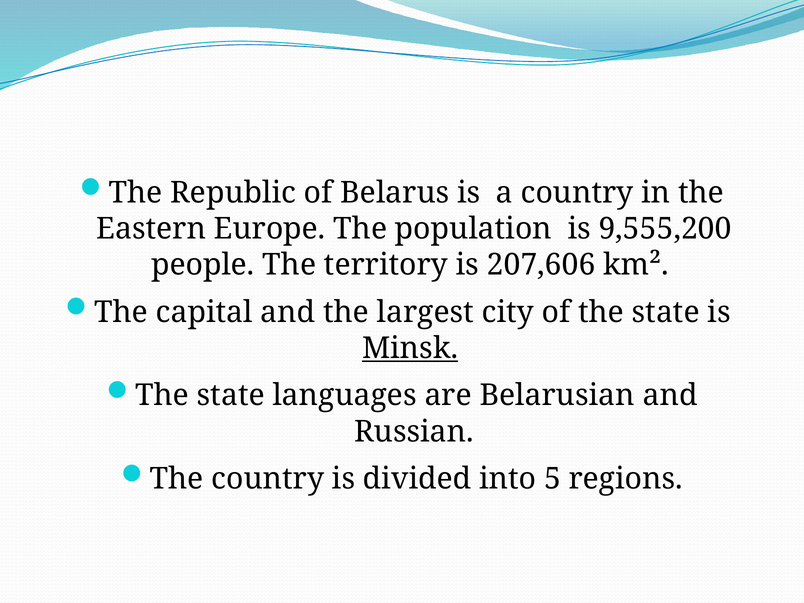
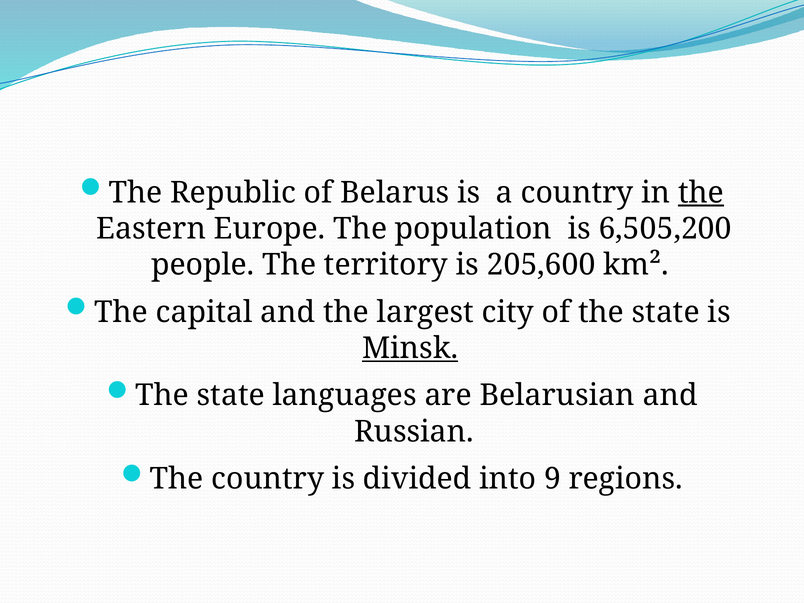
the underline: none -> present (701, 193)
9,555,200: 9,555,200 -> 6,505,200 (665, 229)
207,606: 207,606 -> 205,600 (541, 265)
5: 5 -> 9 (553, 479)
